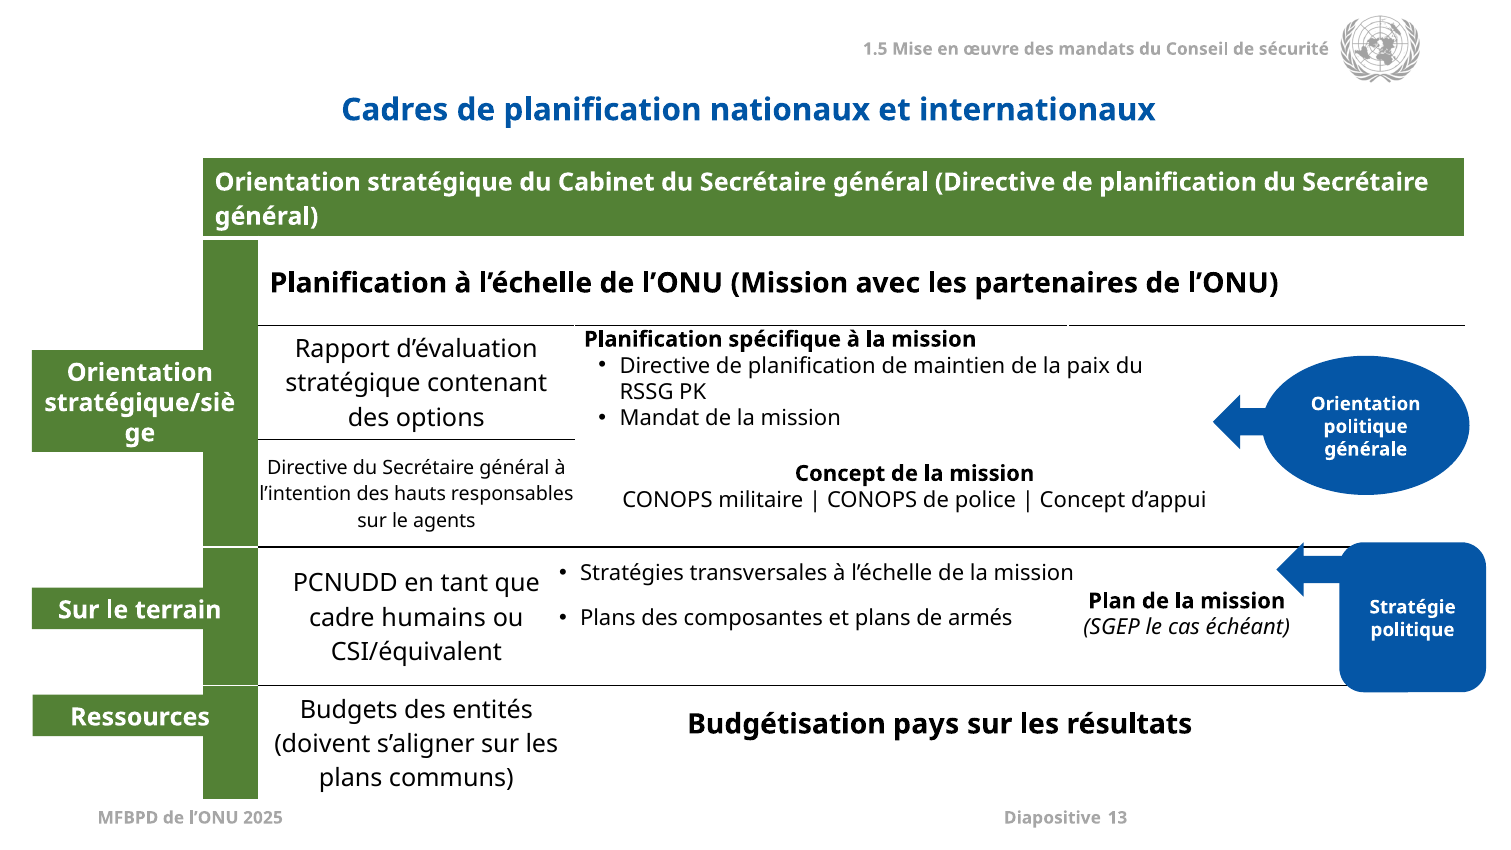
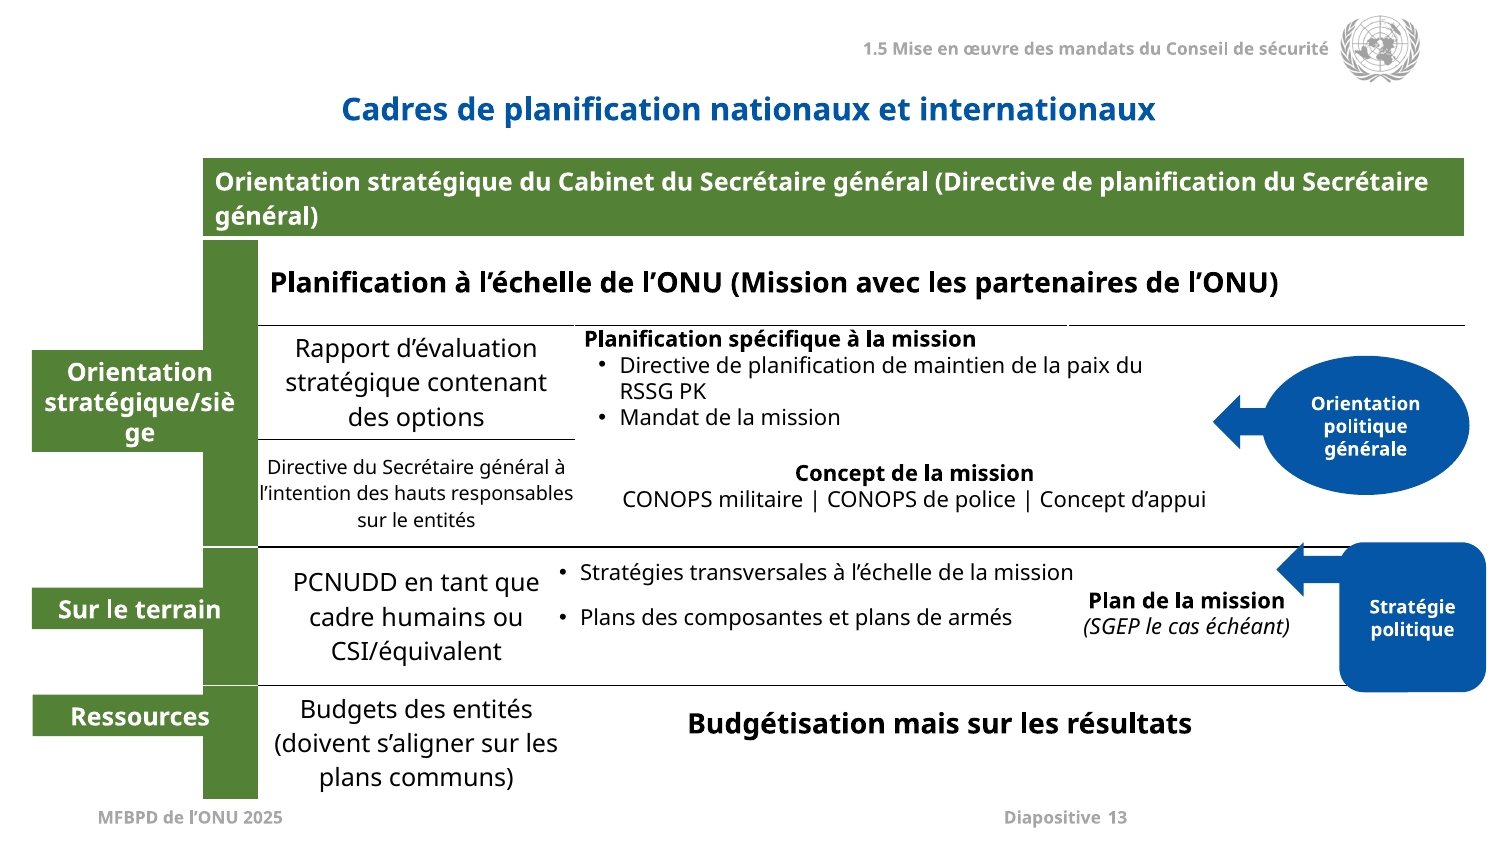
le agents: agents -> entités (444, 521)
pays: pays -> mais (926, 724)
